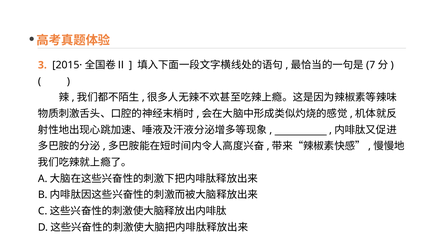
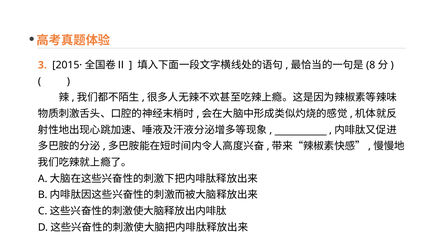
7: 7 -> 8 (371, 65)
